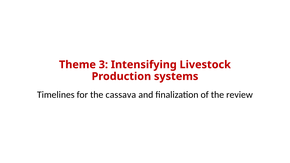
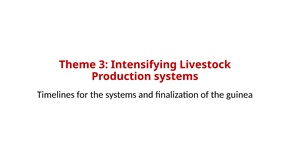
the cassava: cassava -> systems (121, 95)
review: review -> guinea (239, 95)
